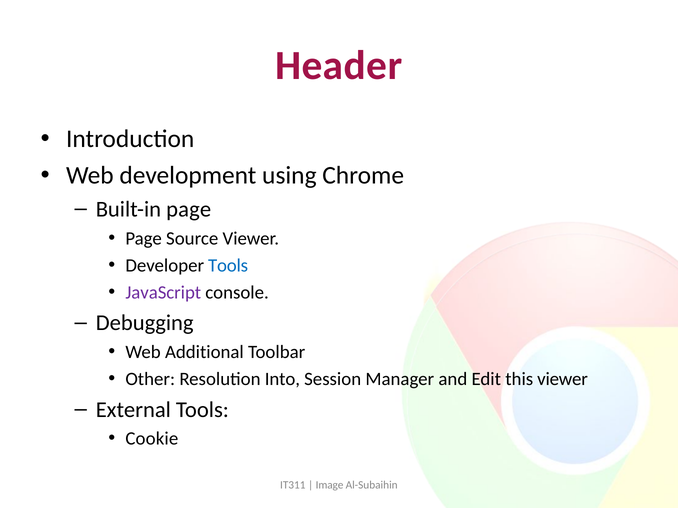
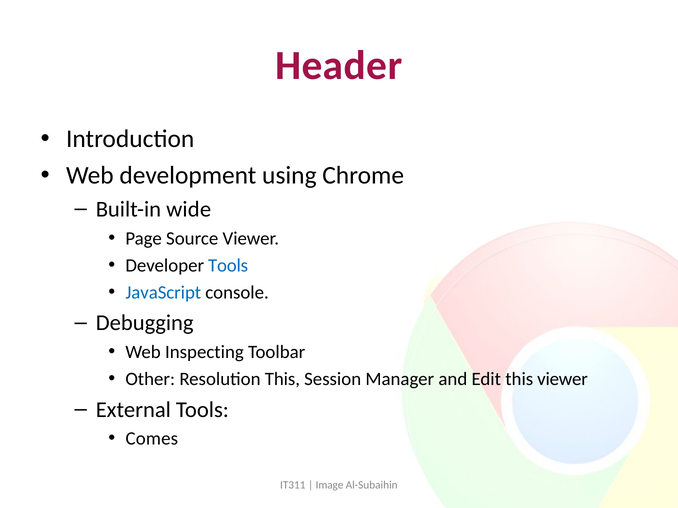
Built-in page: page -> wide (189, 210)
JavaScript colour: purple -> blue (163, 293)
Additional: Additional -> Inspecting (204, 352)
Resolution Into: Into -> This (282, 380)
Cookie: Cookie -> Comes (152, 439)
